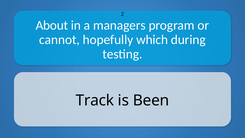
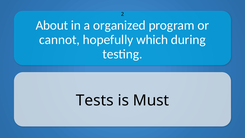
managers: managers -> organized (119, 25)
Track: Track -> Tests (95, 100)
Been: Been -> Must (151, 100)
